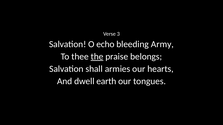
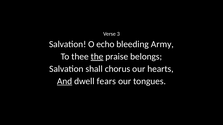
armies: armies -> chorus (118, 69)
And underline: none -> present (65, 81)
earth: earth -> fears (106, 81)
